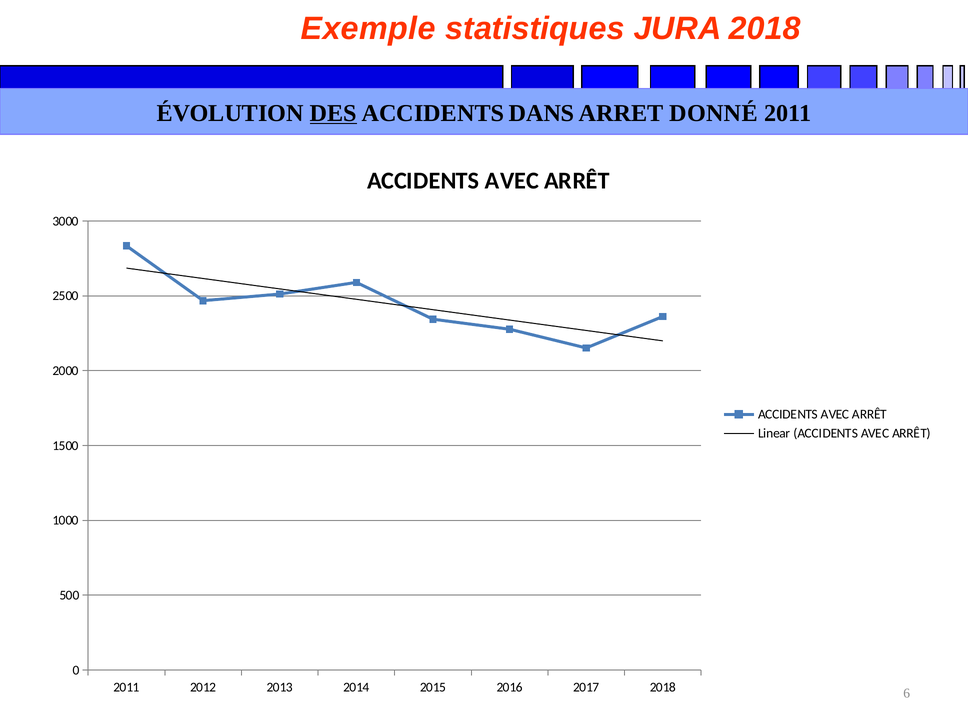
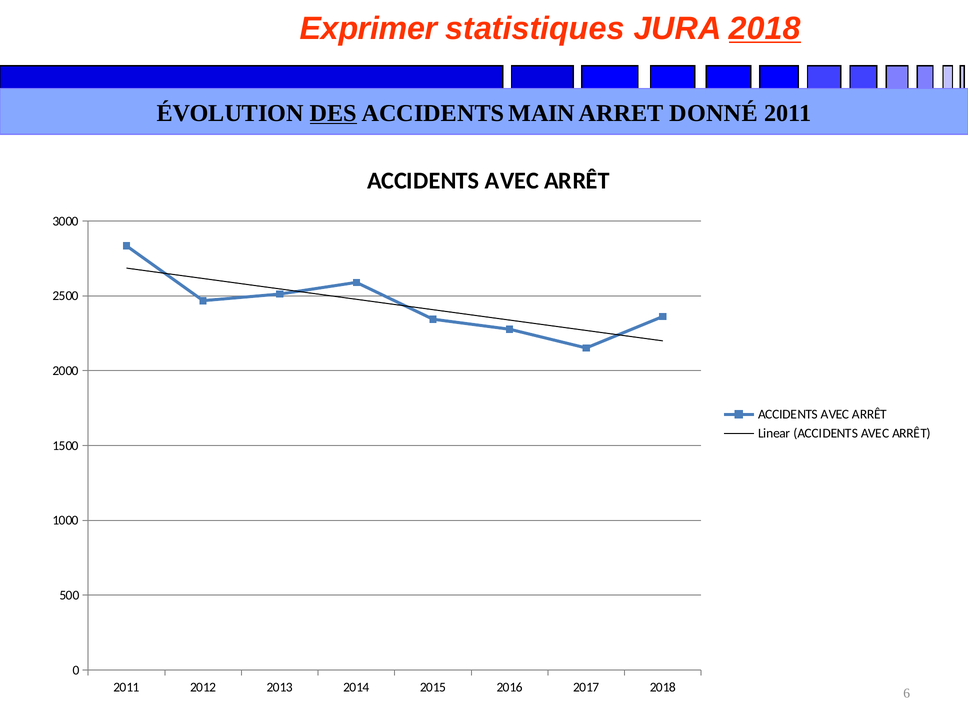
Exemple: Exemple -> Exprimer (369, 28)
2018 underline: none -> present (765, 28)
DANS: DANS -> MAIN (542, 113)
